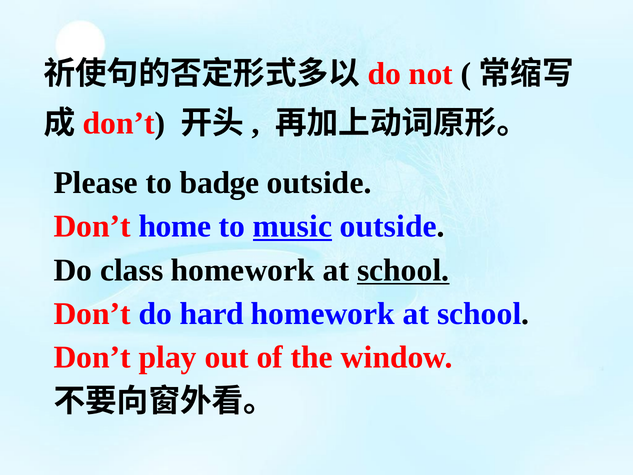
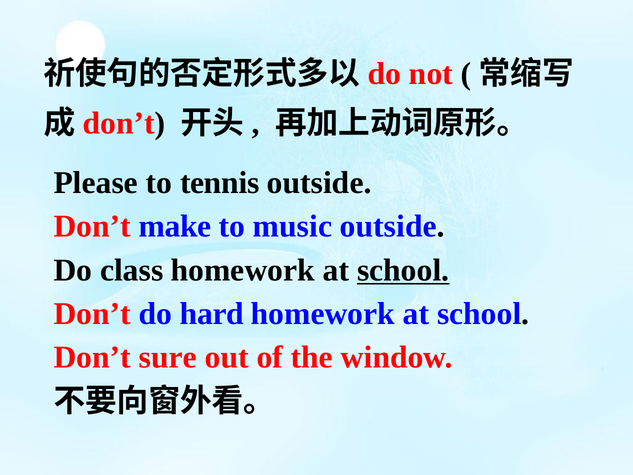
badge: badge -> tennis (220, 183)
home: home -> make (175, 226)
music underline: present -> none (293, 226)
play: play -> sure (168, 357)
